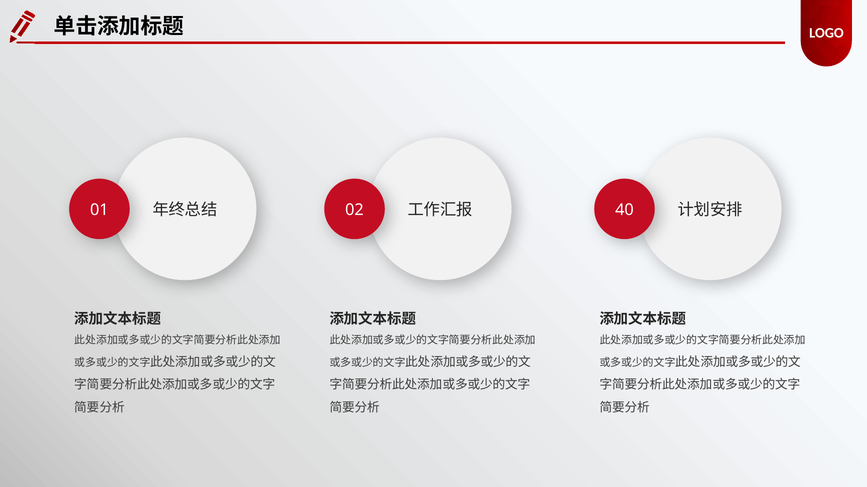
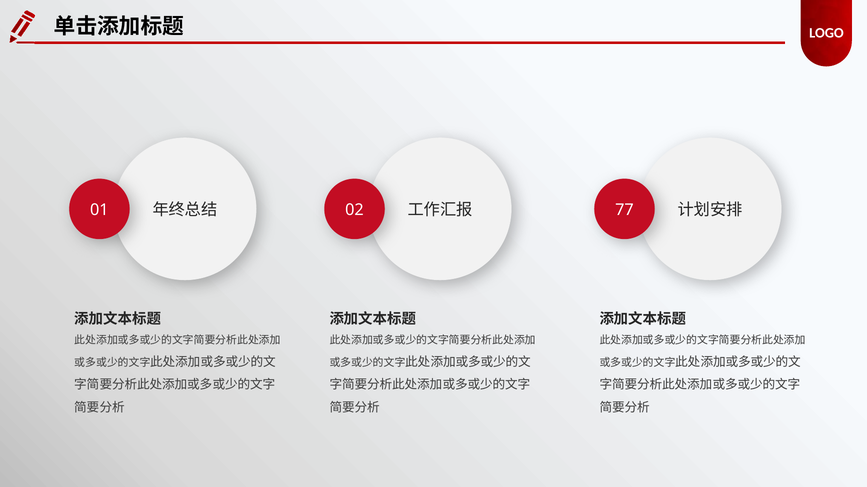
40: 40 -> 77 (624, 210)
